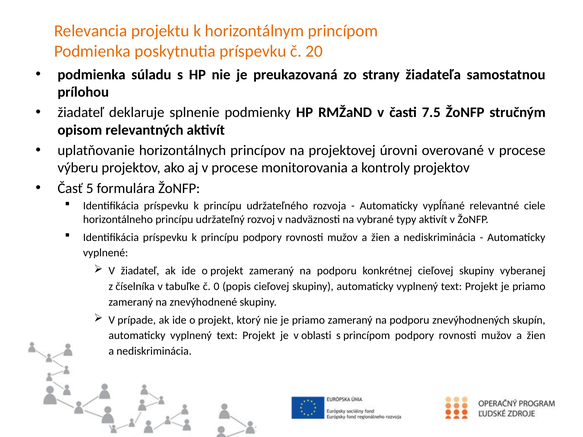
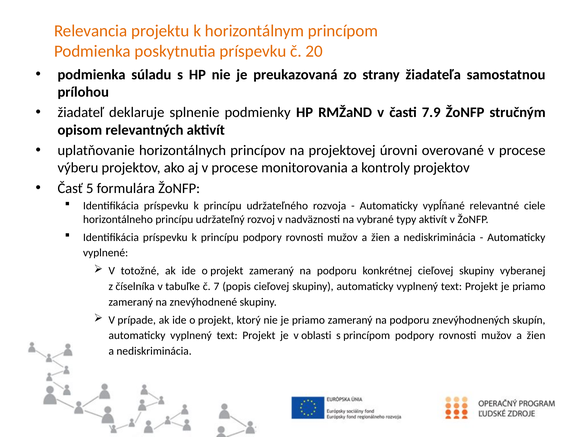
7.5: 7.5 -> 7.9 (431, 113)
V žiadateľ: žiadateľ -> totožné (140, 271)
0: 0 -> 7 (217, 287)
